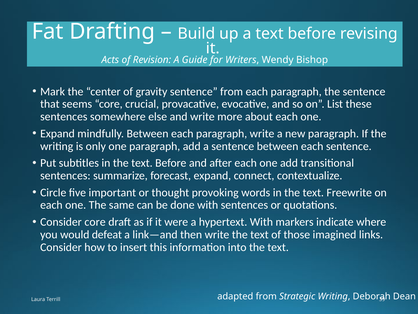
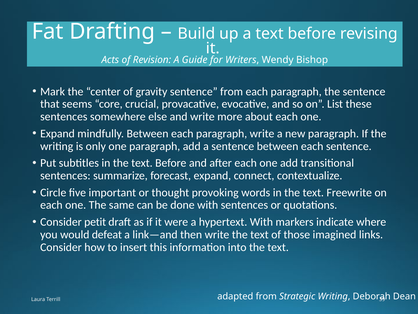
Consider core: core -> petit (95, 222)
